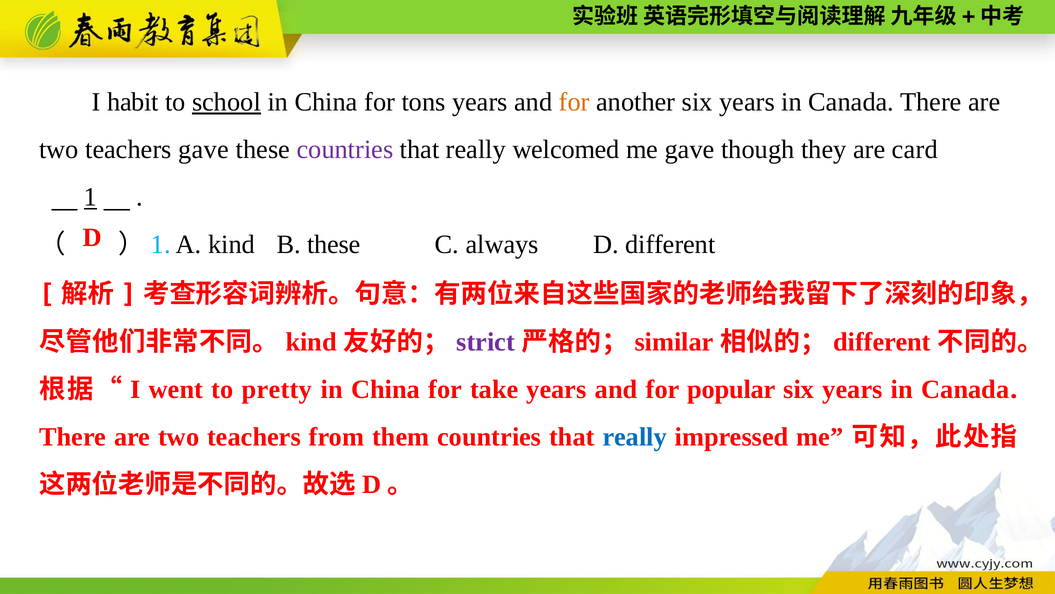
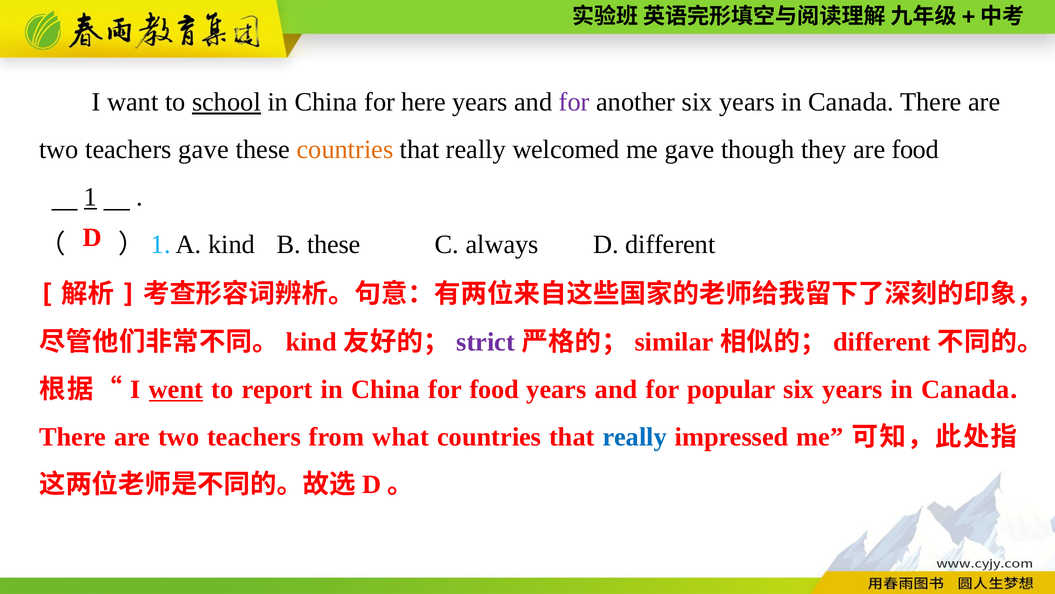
habit: habit -> want (133, 102)
tons: tons -> here (424, 102)
for colour: orange -> purple (574, 102)
countries colour: purple -> orange (345, 150)
are card: card -> food (915, 150)
went underline: none -> present (176, 389)
pretty: pretty -> report (277, 389)
for take: take -> food (494, 389)
them: them -> what (401, 436)
